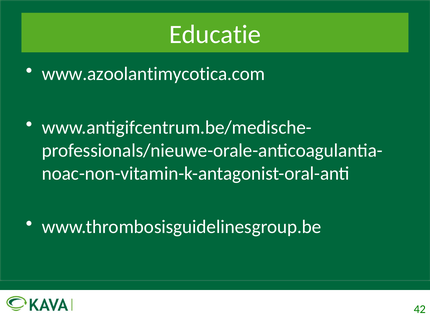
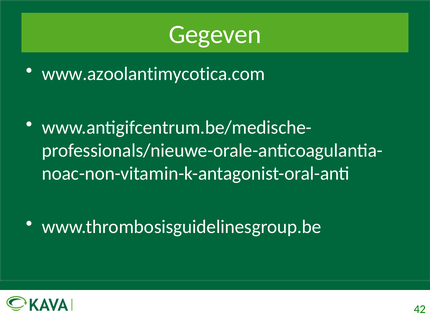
Educatie: Educatie -> Gegeven (215, 34)
